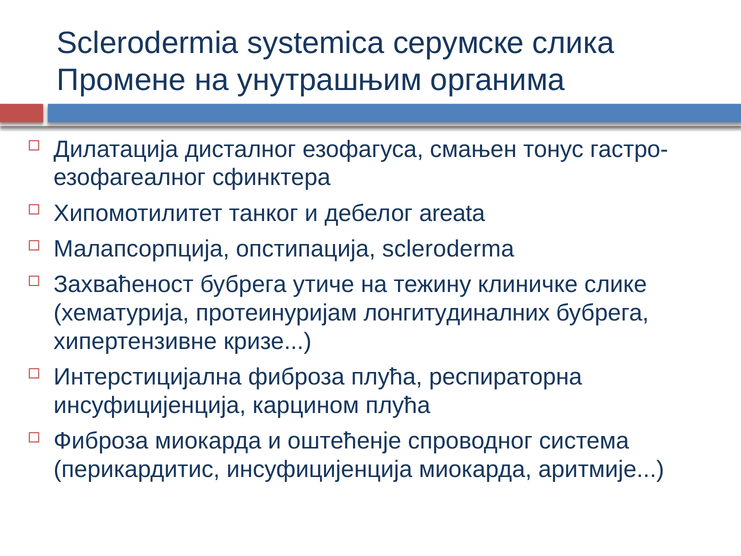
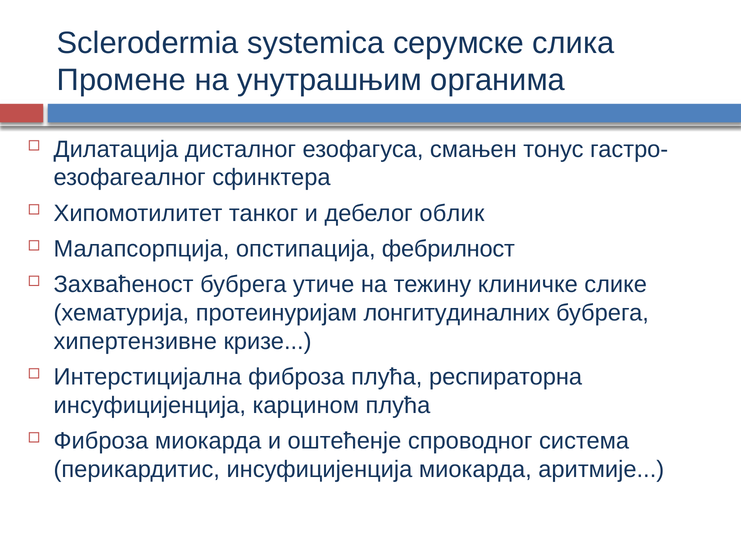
areata: areata -> облик (452, 213)
scleroderma: scleroderma -> фебрилност (448, 249)
